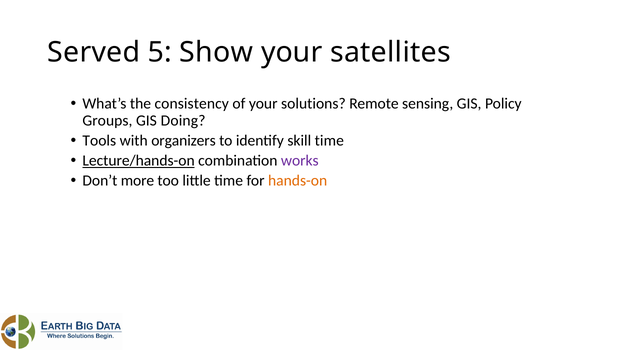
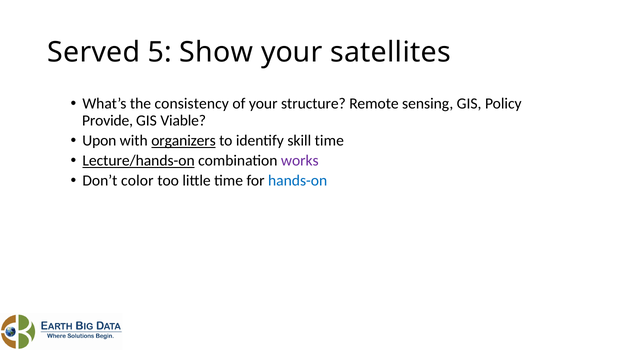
solutions: solutions -> structure (313, 104)
Groups: Groups -> Provide (108, 121)
Doing: Doing -> Viable (183, 121)
Tools: Tools -> Upon (99, 141)
organizers underline: none -> present (184, 141)
more: more -> color (137, 181)
hands-on colour: orange -> blue (298, 181)
